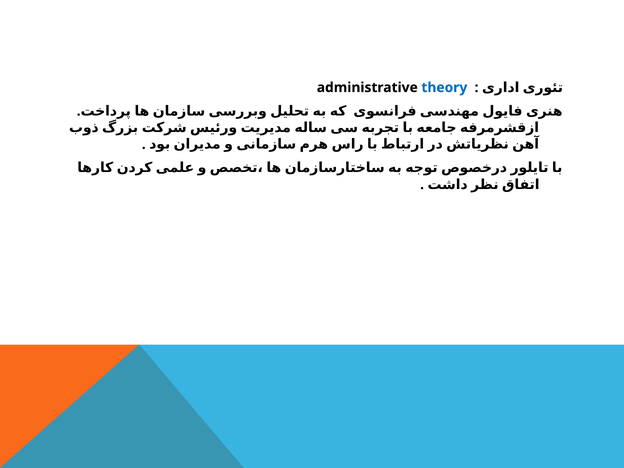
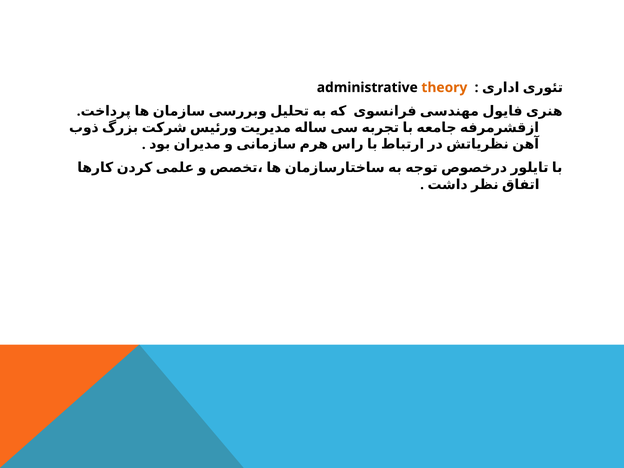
theory colour: blue -> orange (444, 88)
